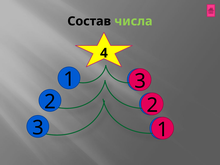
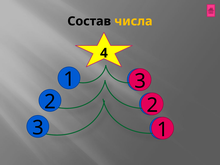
числа colour: light green -> yellow (133, 21)
